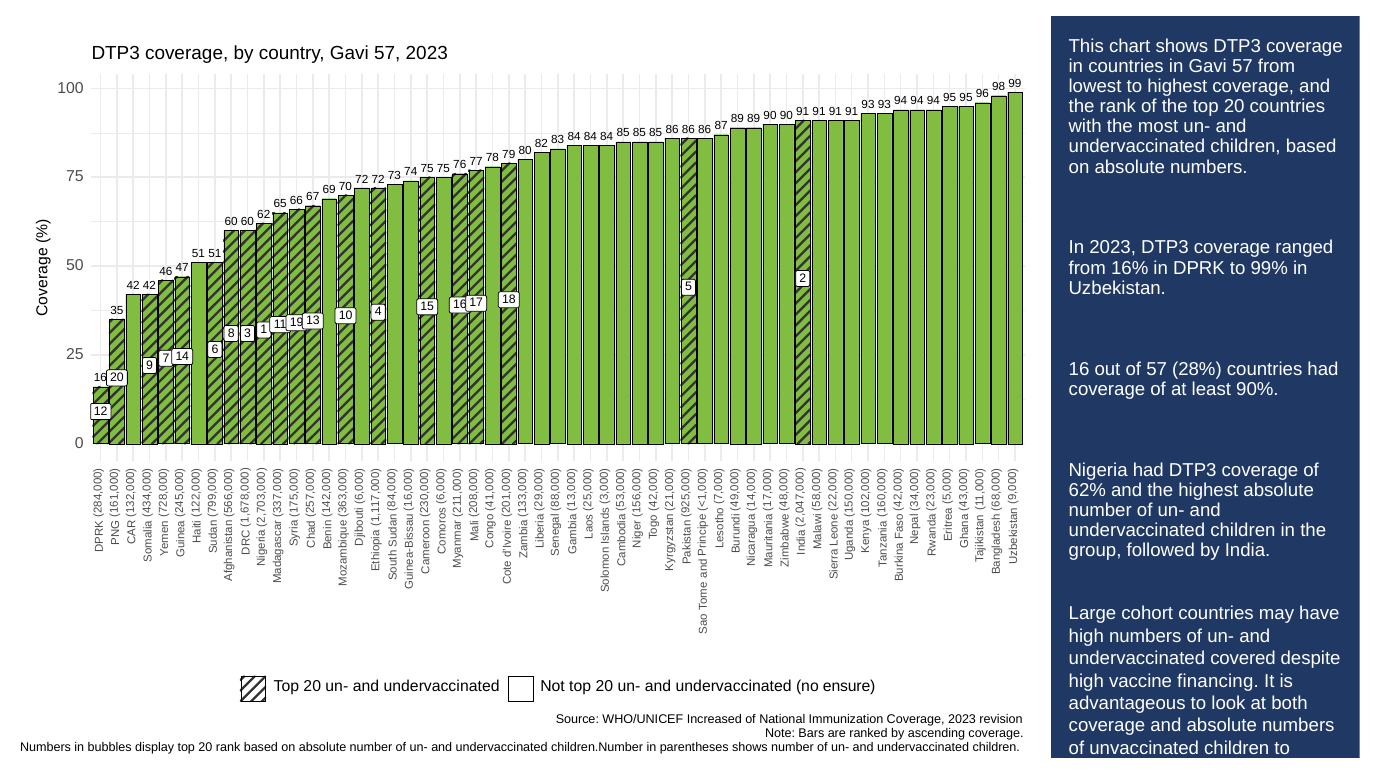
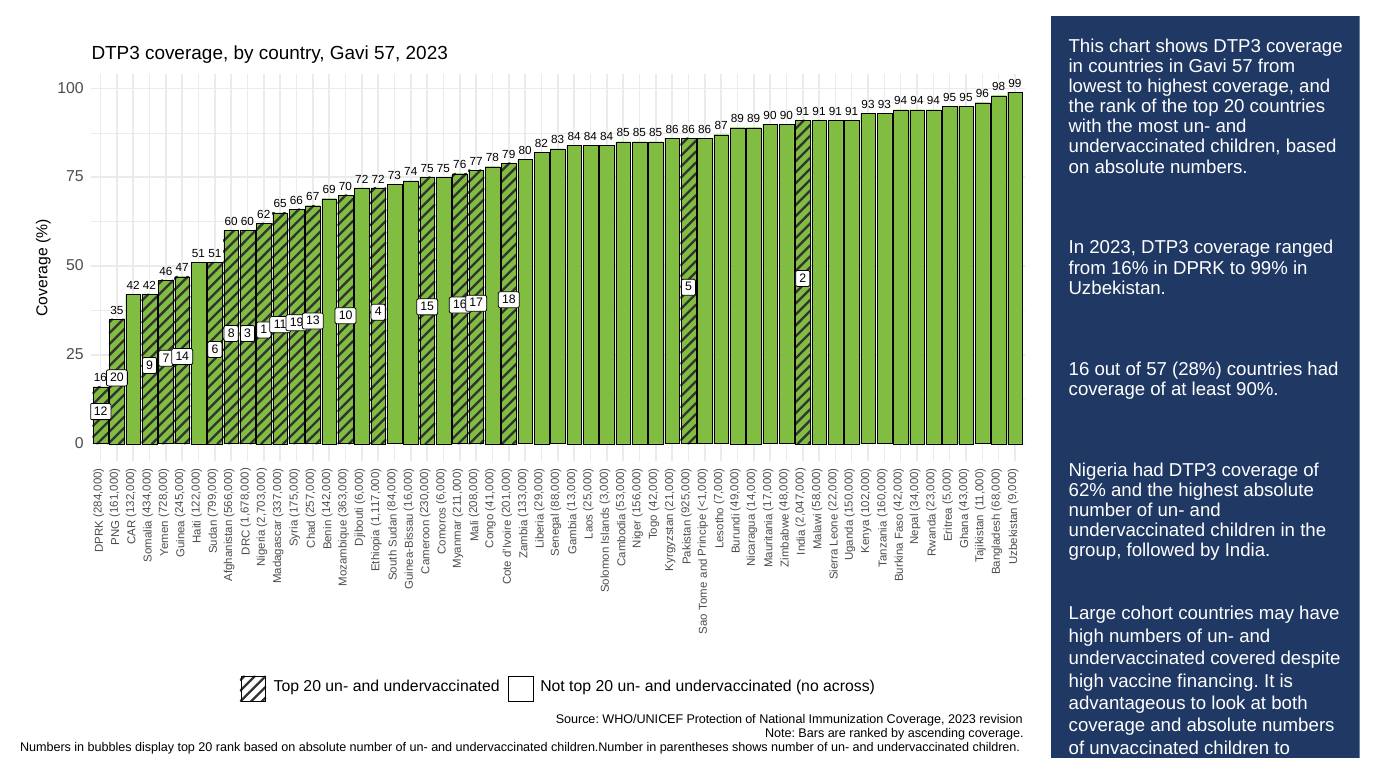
no ensure: ensure -> across (849, 687)
Increased: Increased -> Protection (714, 720)
